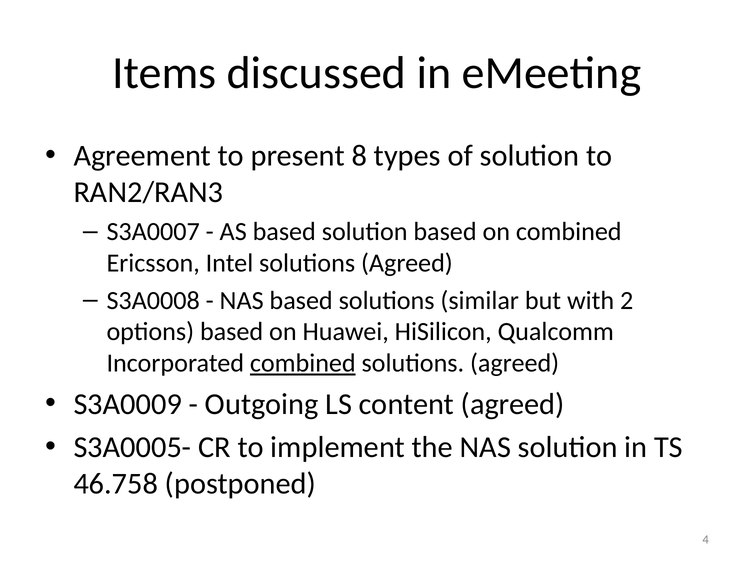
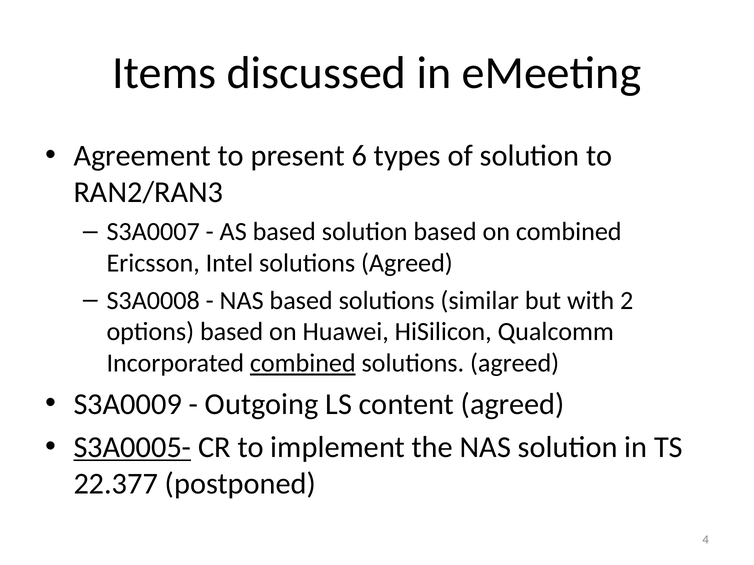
8: 8 -> 6 (359, 156)
S3A0005- underline: none -> present (132, 448)
46.758: 46.758 -> 22.377 (116, 484)
